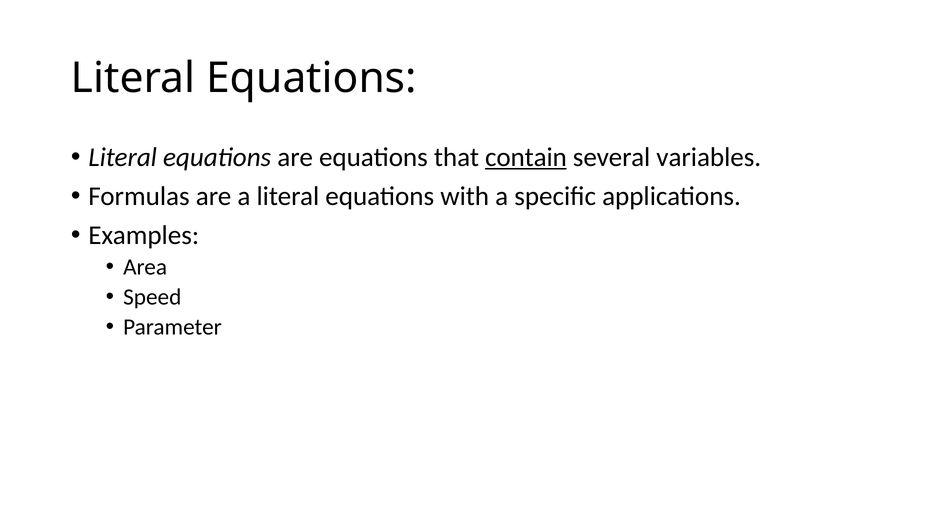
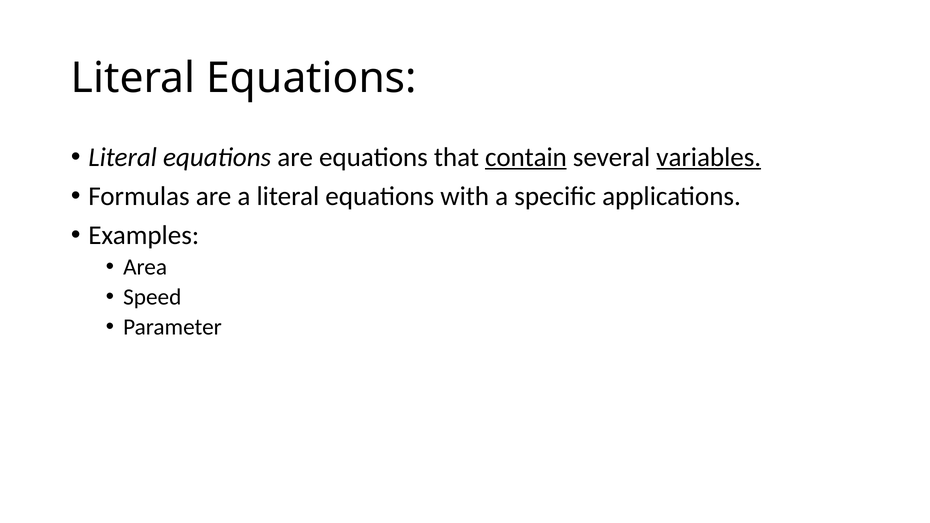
variables underline: none -> present (709, 157)
